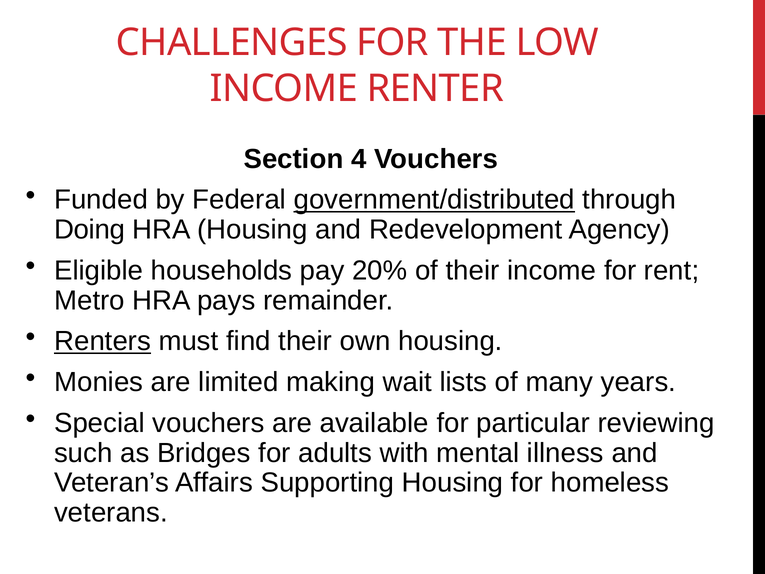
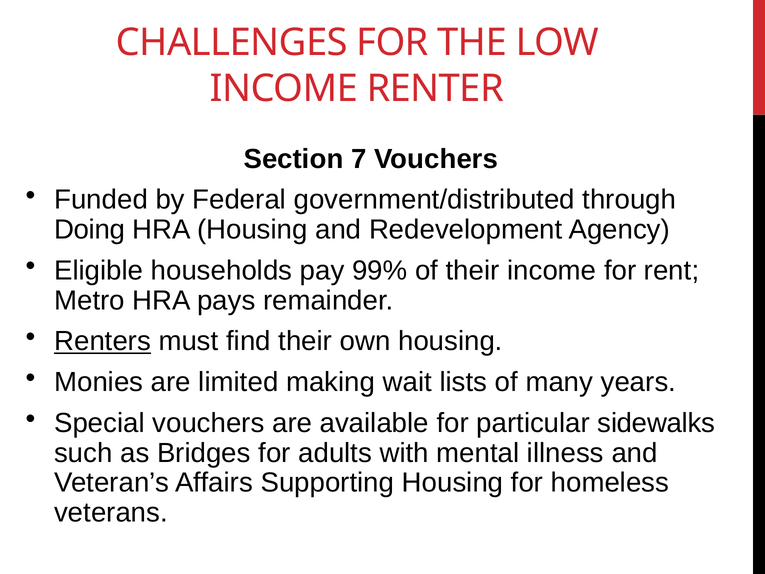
4: 4 -> 7 (359, 159)
government/distributed underline: present -> none (434, 200)
20%: 20% -> 99% (380, 271)
reviewing: reviewing -> sidewalks (656, 423)
